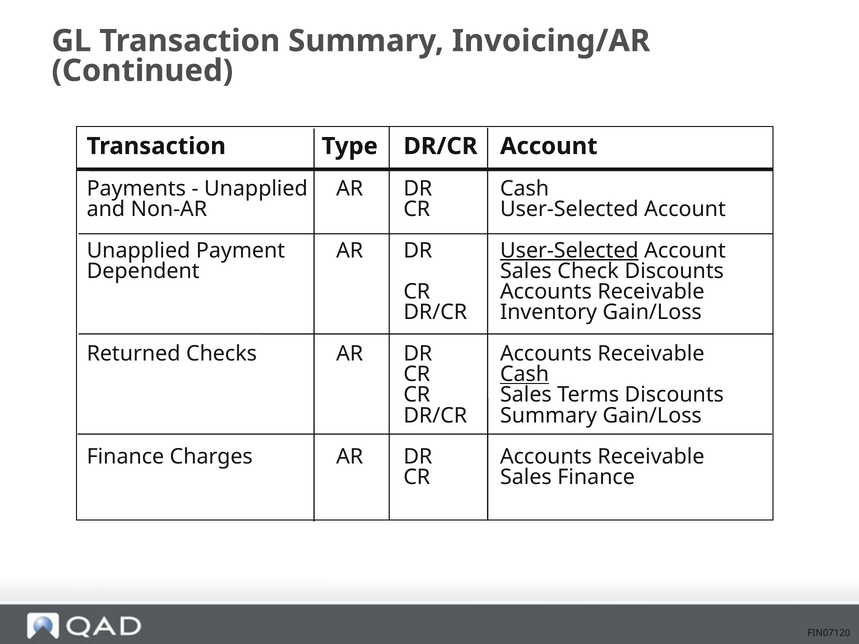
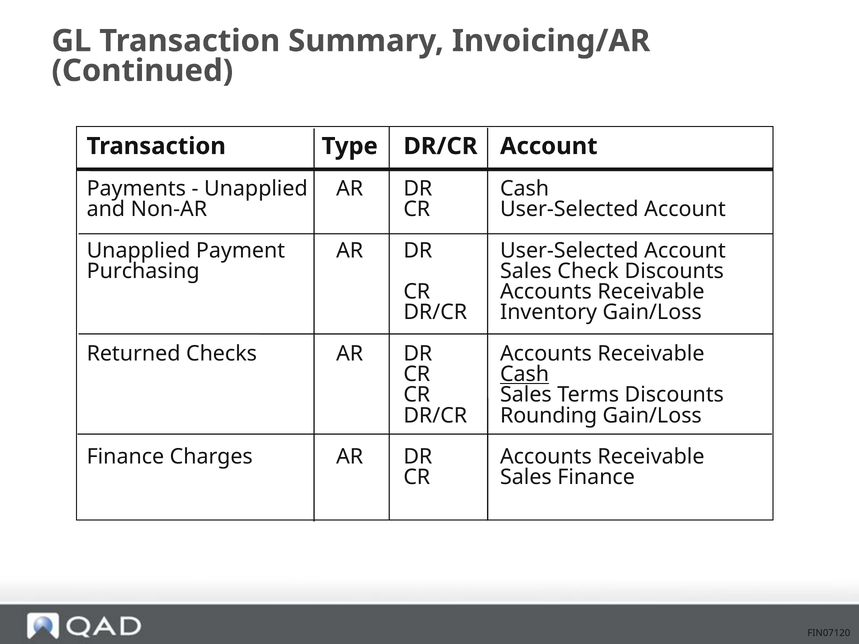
User-Selected underline: present -> none (569, 251)
Dependent: Dependent -> Purchasing (143, 271)
DR/CR Summary: Summary -> Rounding (549, 416)
